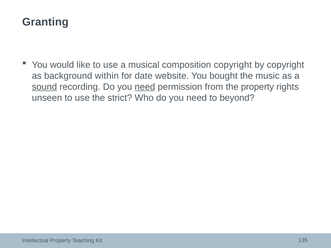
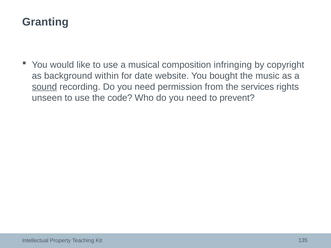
composition copyright: copyright -> infringing (233, 65)
need underline: present -> none (145, 87)
the property: property -> services (257, 87)
strict: strict -> code (120, 98)
beyond: beyond -> prevent (237, 98)
